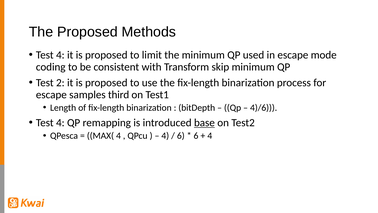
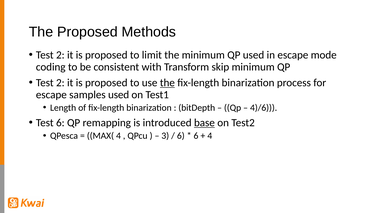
4: 4 -> 2 (60, 55)
the underline: none -> present (167, 83)
samples third: third -> used (119, 95)
4: 4 -> 6 (60, 123)
4: 4 -> 3 (165, 136)
